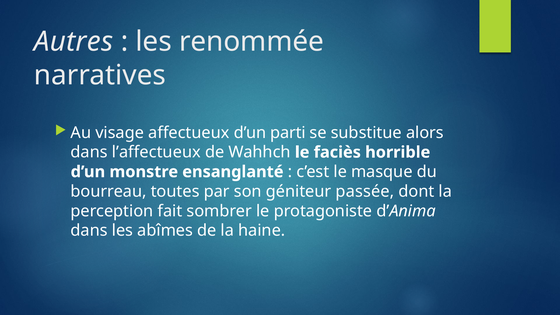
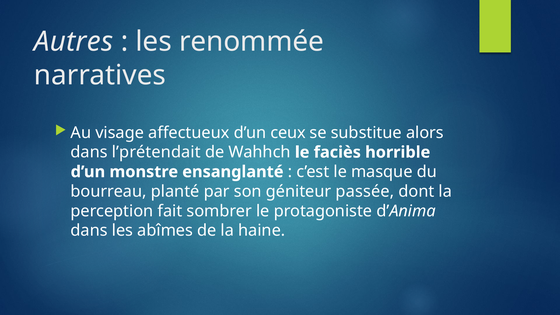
parti: parti -> ceux (288, 133)
l’affectueux: l’affectueux -> l’prétendait (156, 152)
toutes: toutes -> planté (175, 191)
